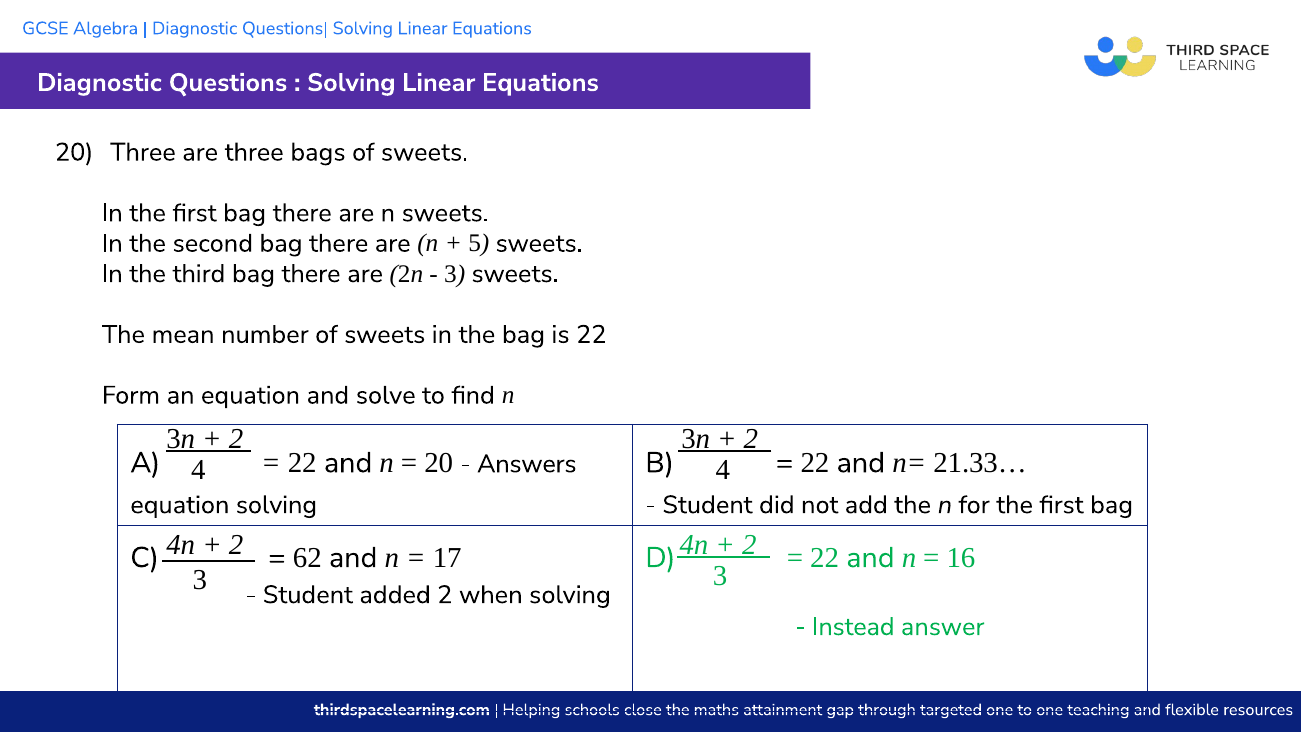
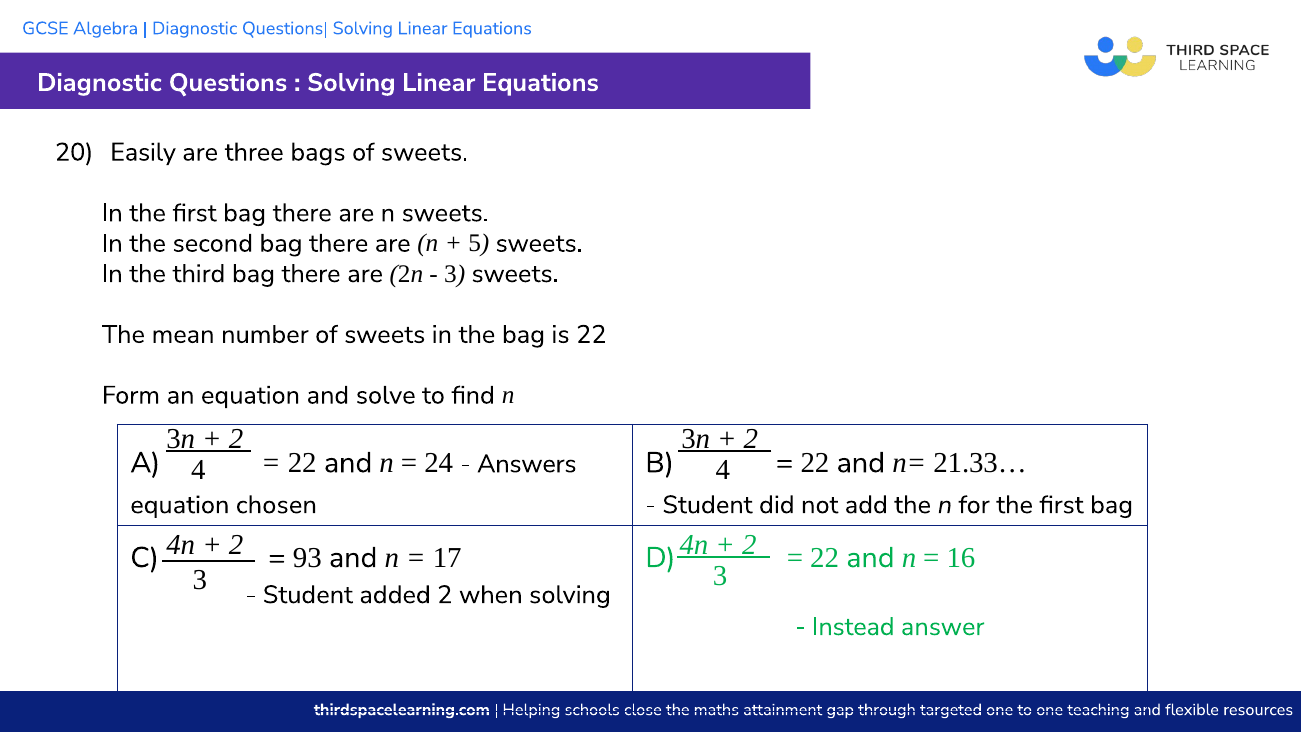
Three: Three -> Easily (143, 152)
20: 20 -> 24 (439, 463)
equation solving: solving -> chosen (276, 505)
62: 62 -> 93 (307, 557)
